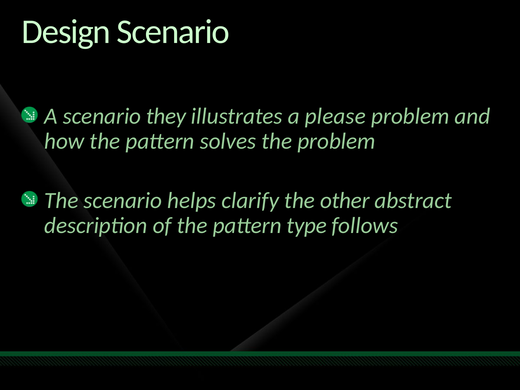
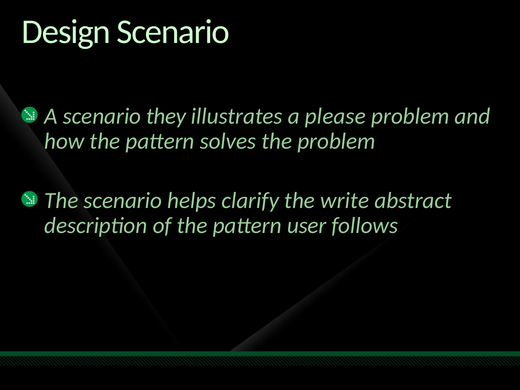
other: other -> write (345, 201)
type: type -> user (307, 225)
